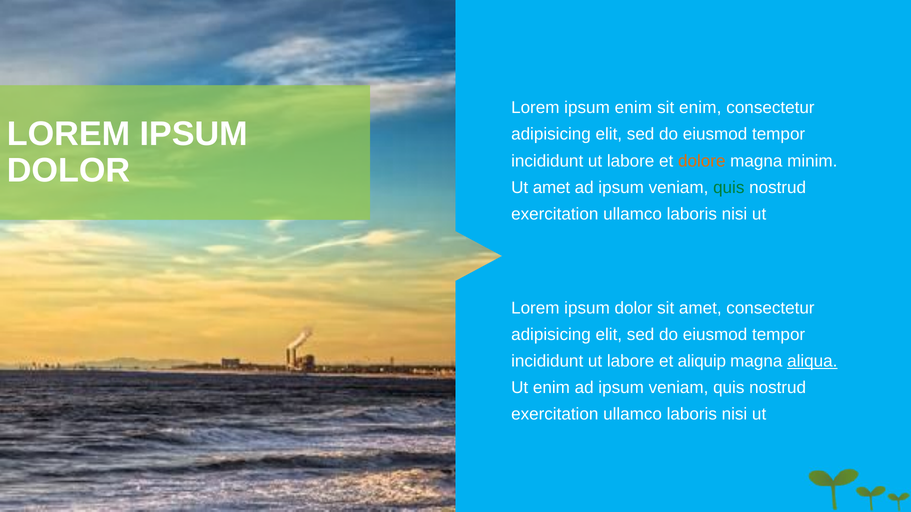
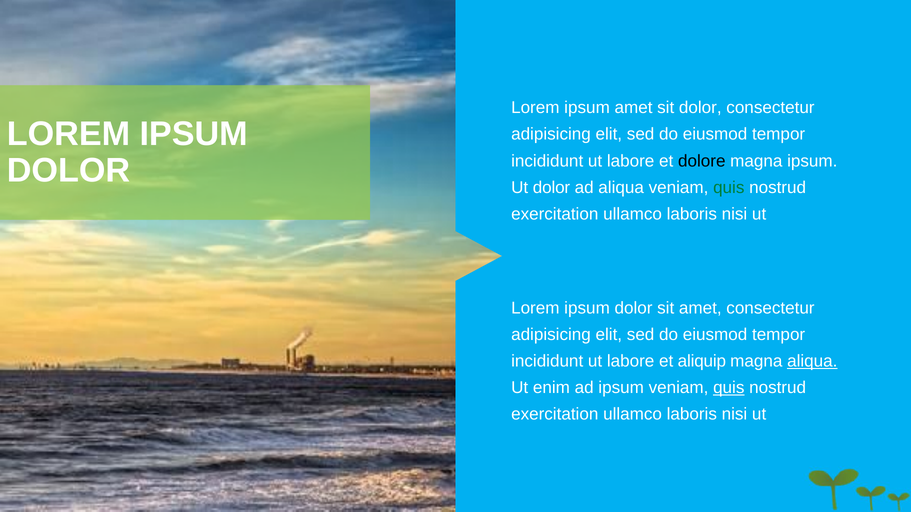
ipsum enim: enim -> amet (634, 108)
sit enim: enim -> dolor (700, 108)
dolore colour: orange -> black (702, 161)
magna minim: minim -> ipsum (812, 161)
Ut amet: amet -> dolor (552, 188)
ipsum: ipsum -> aliqua (621, 188)
quis underline: none -> present (729, 388)
